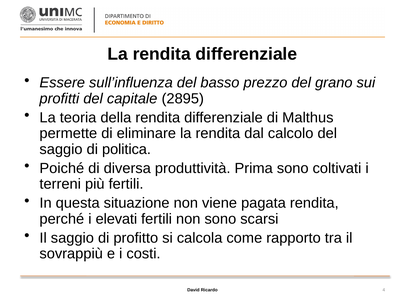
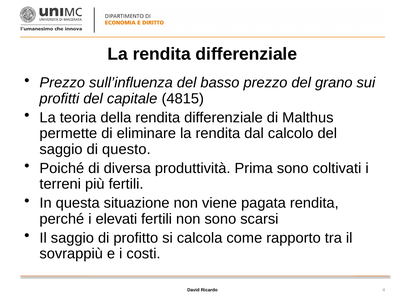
Essere: Essere -> Prezzo (62, 83)
2895: 2895 -> 4815 (183, 98)
politica: politica -> questo (126, 149)
